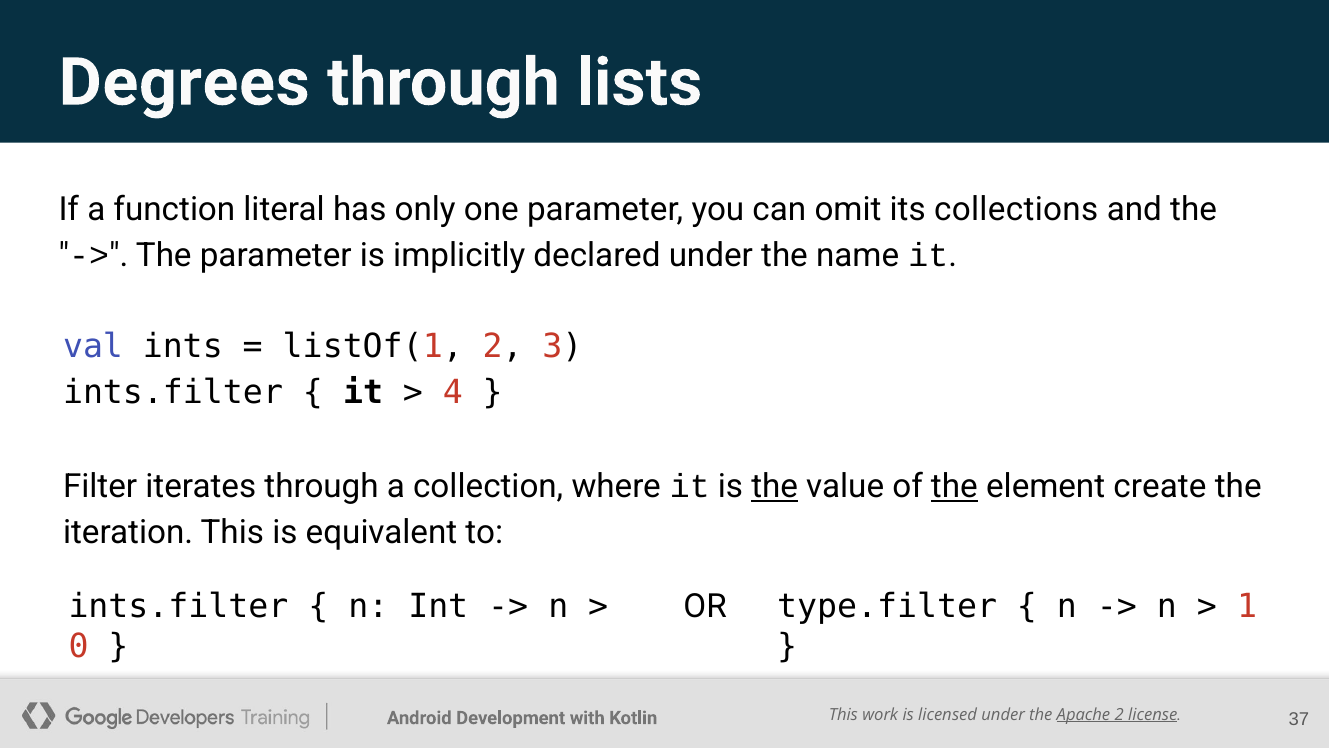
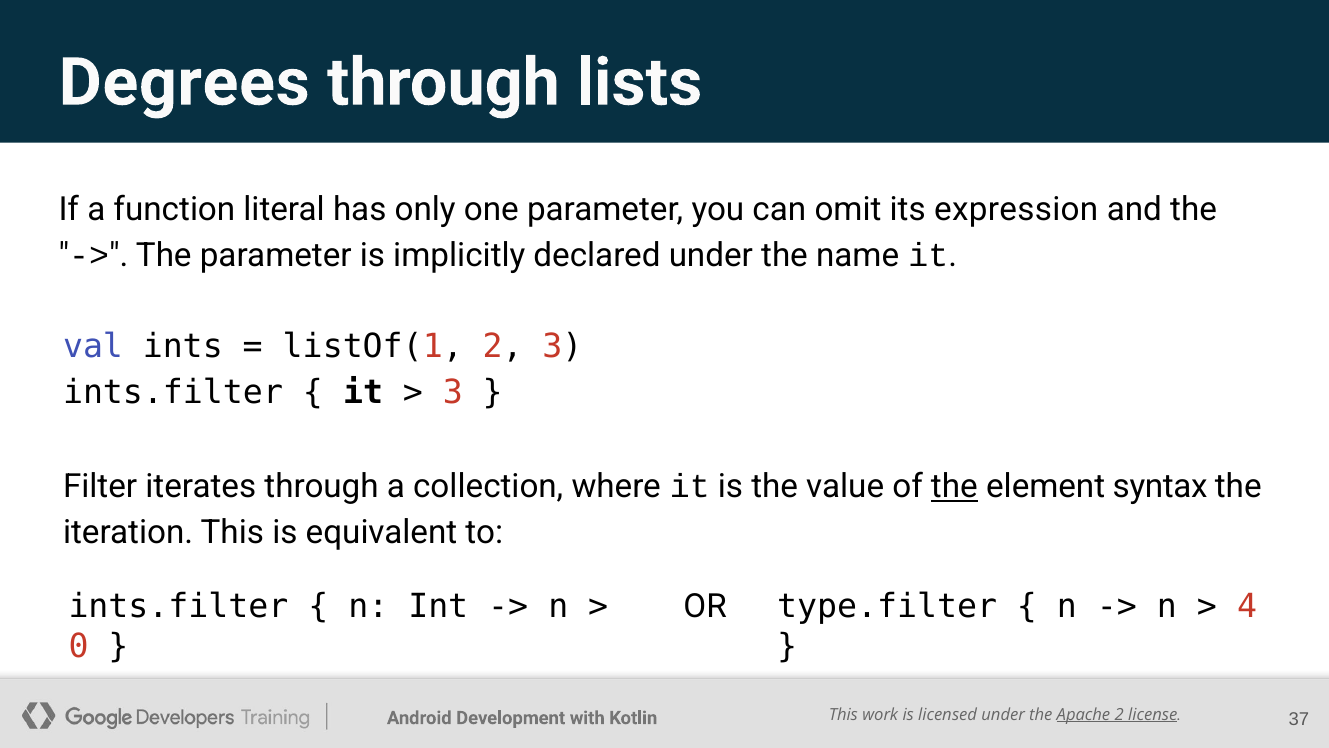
collections: collections -> expression (1016, 209)
4: 4 -> 3 (453, 392)
the underline: present -> none (775, 487)
create: create -> syntax (1160, 487)
1: 1 -> 4 (1247, 606)
